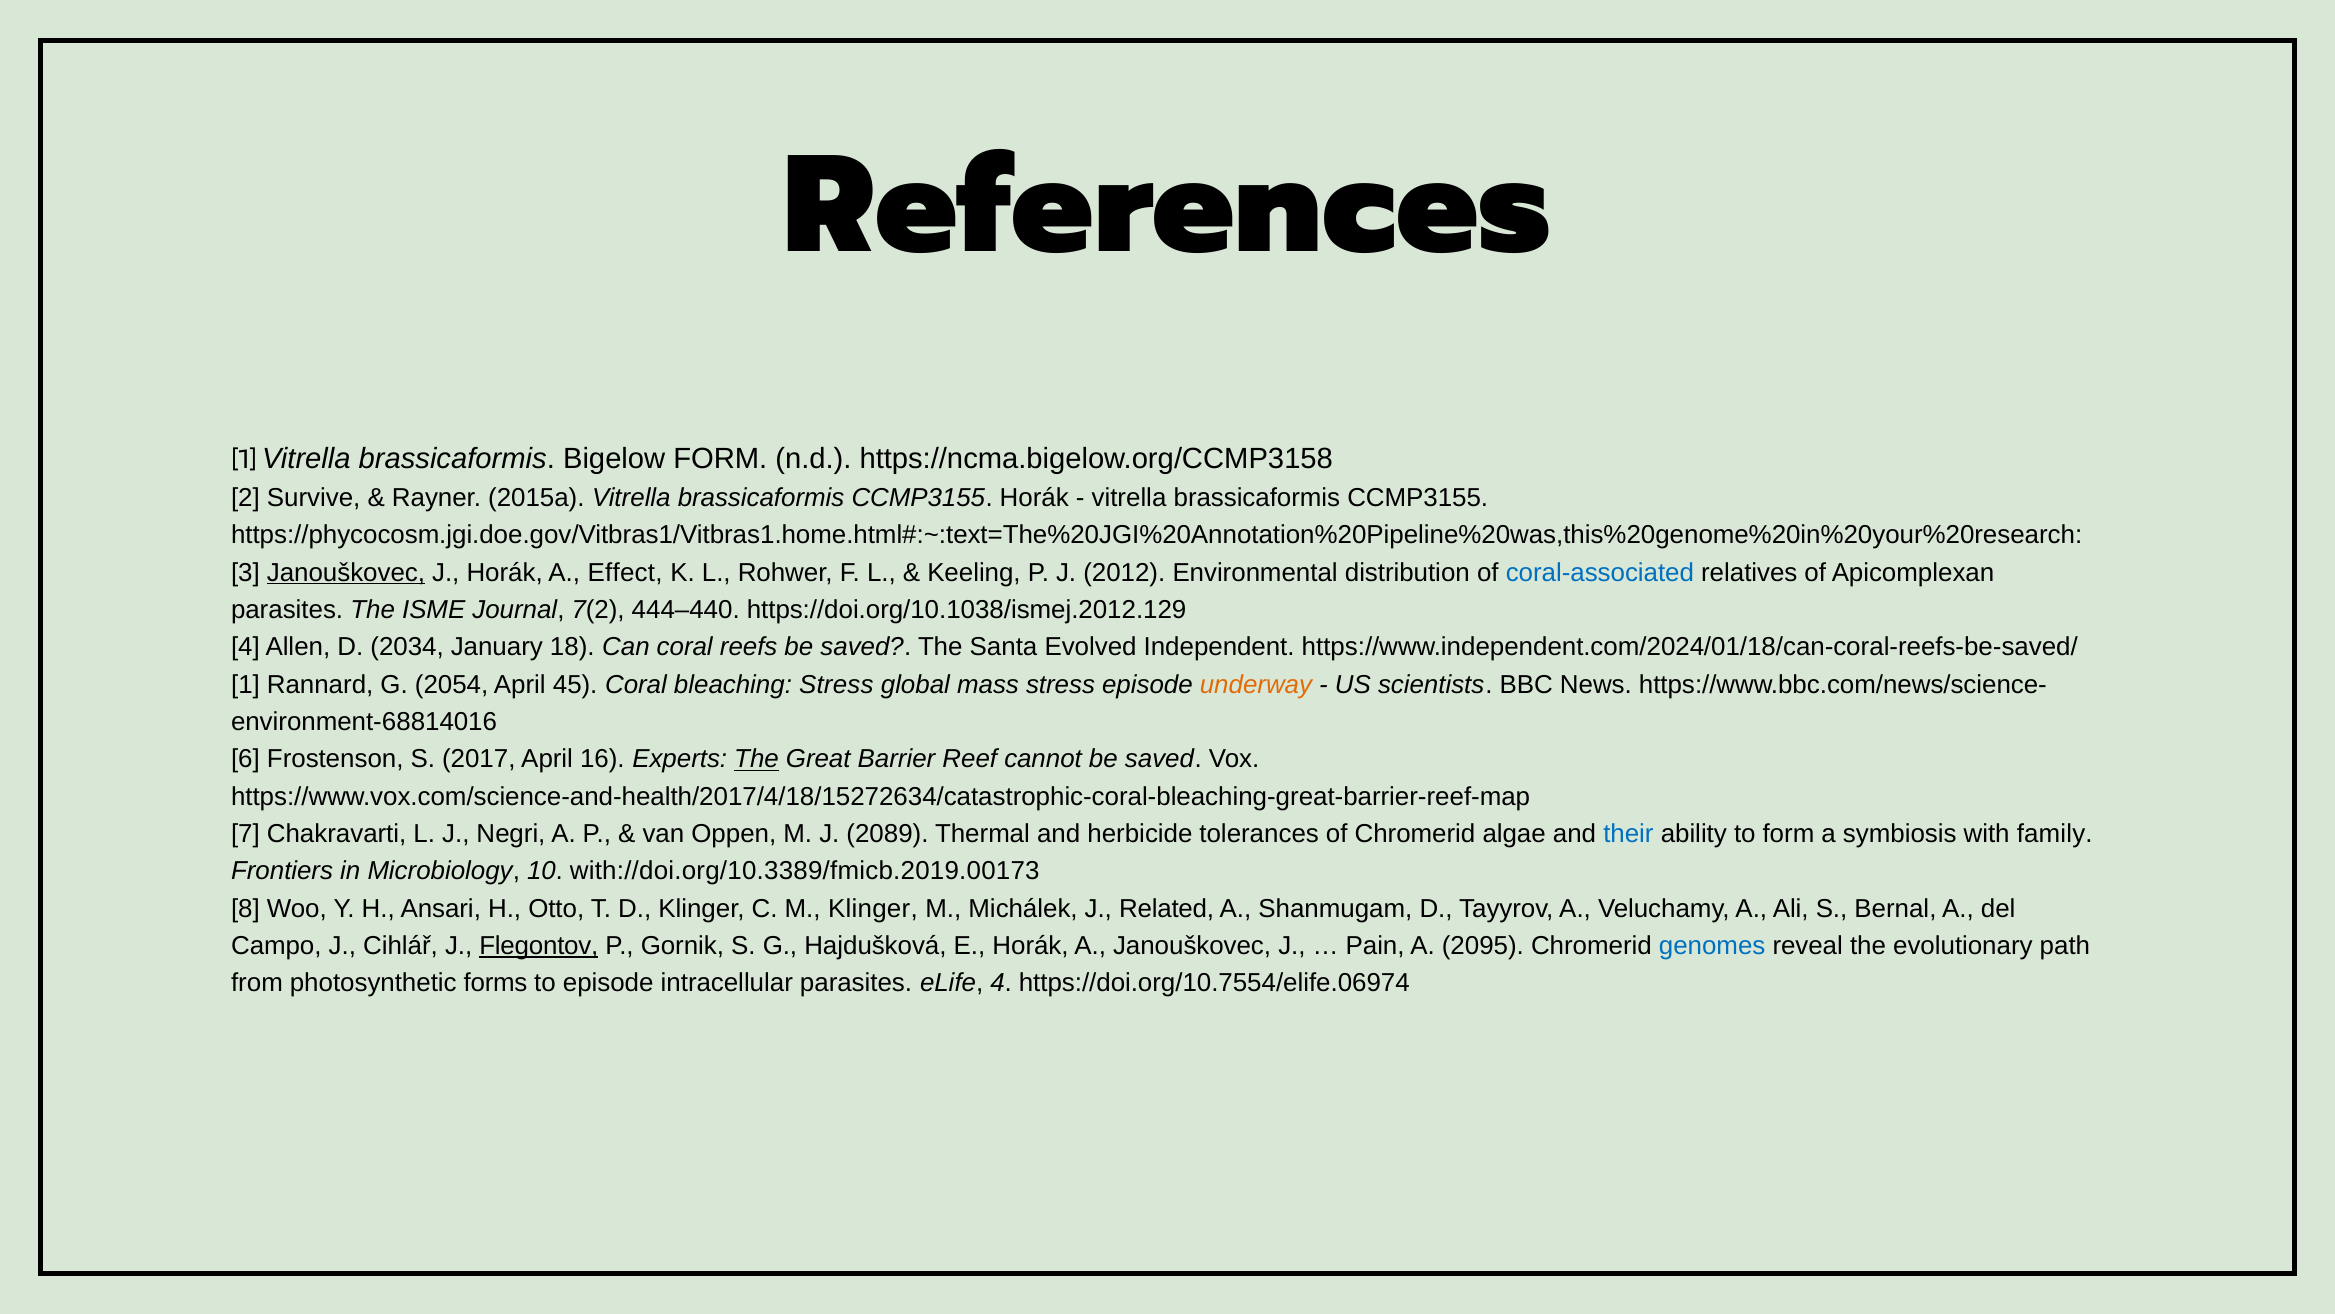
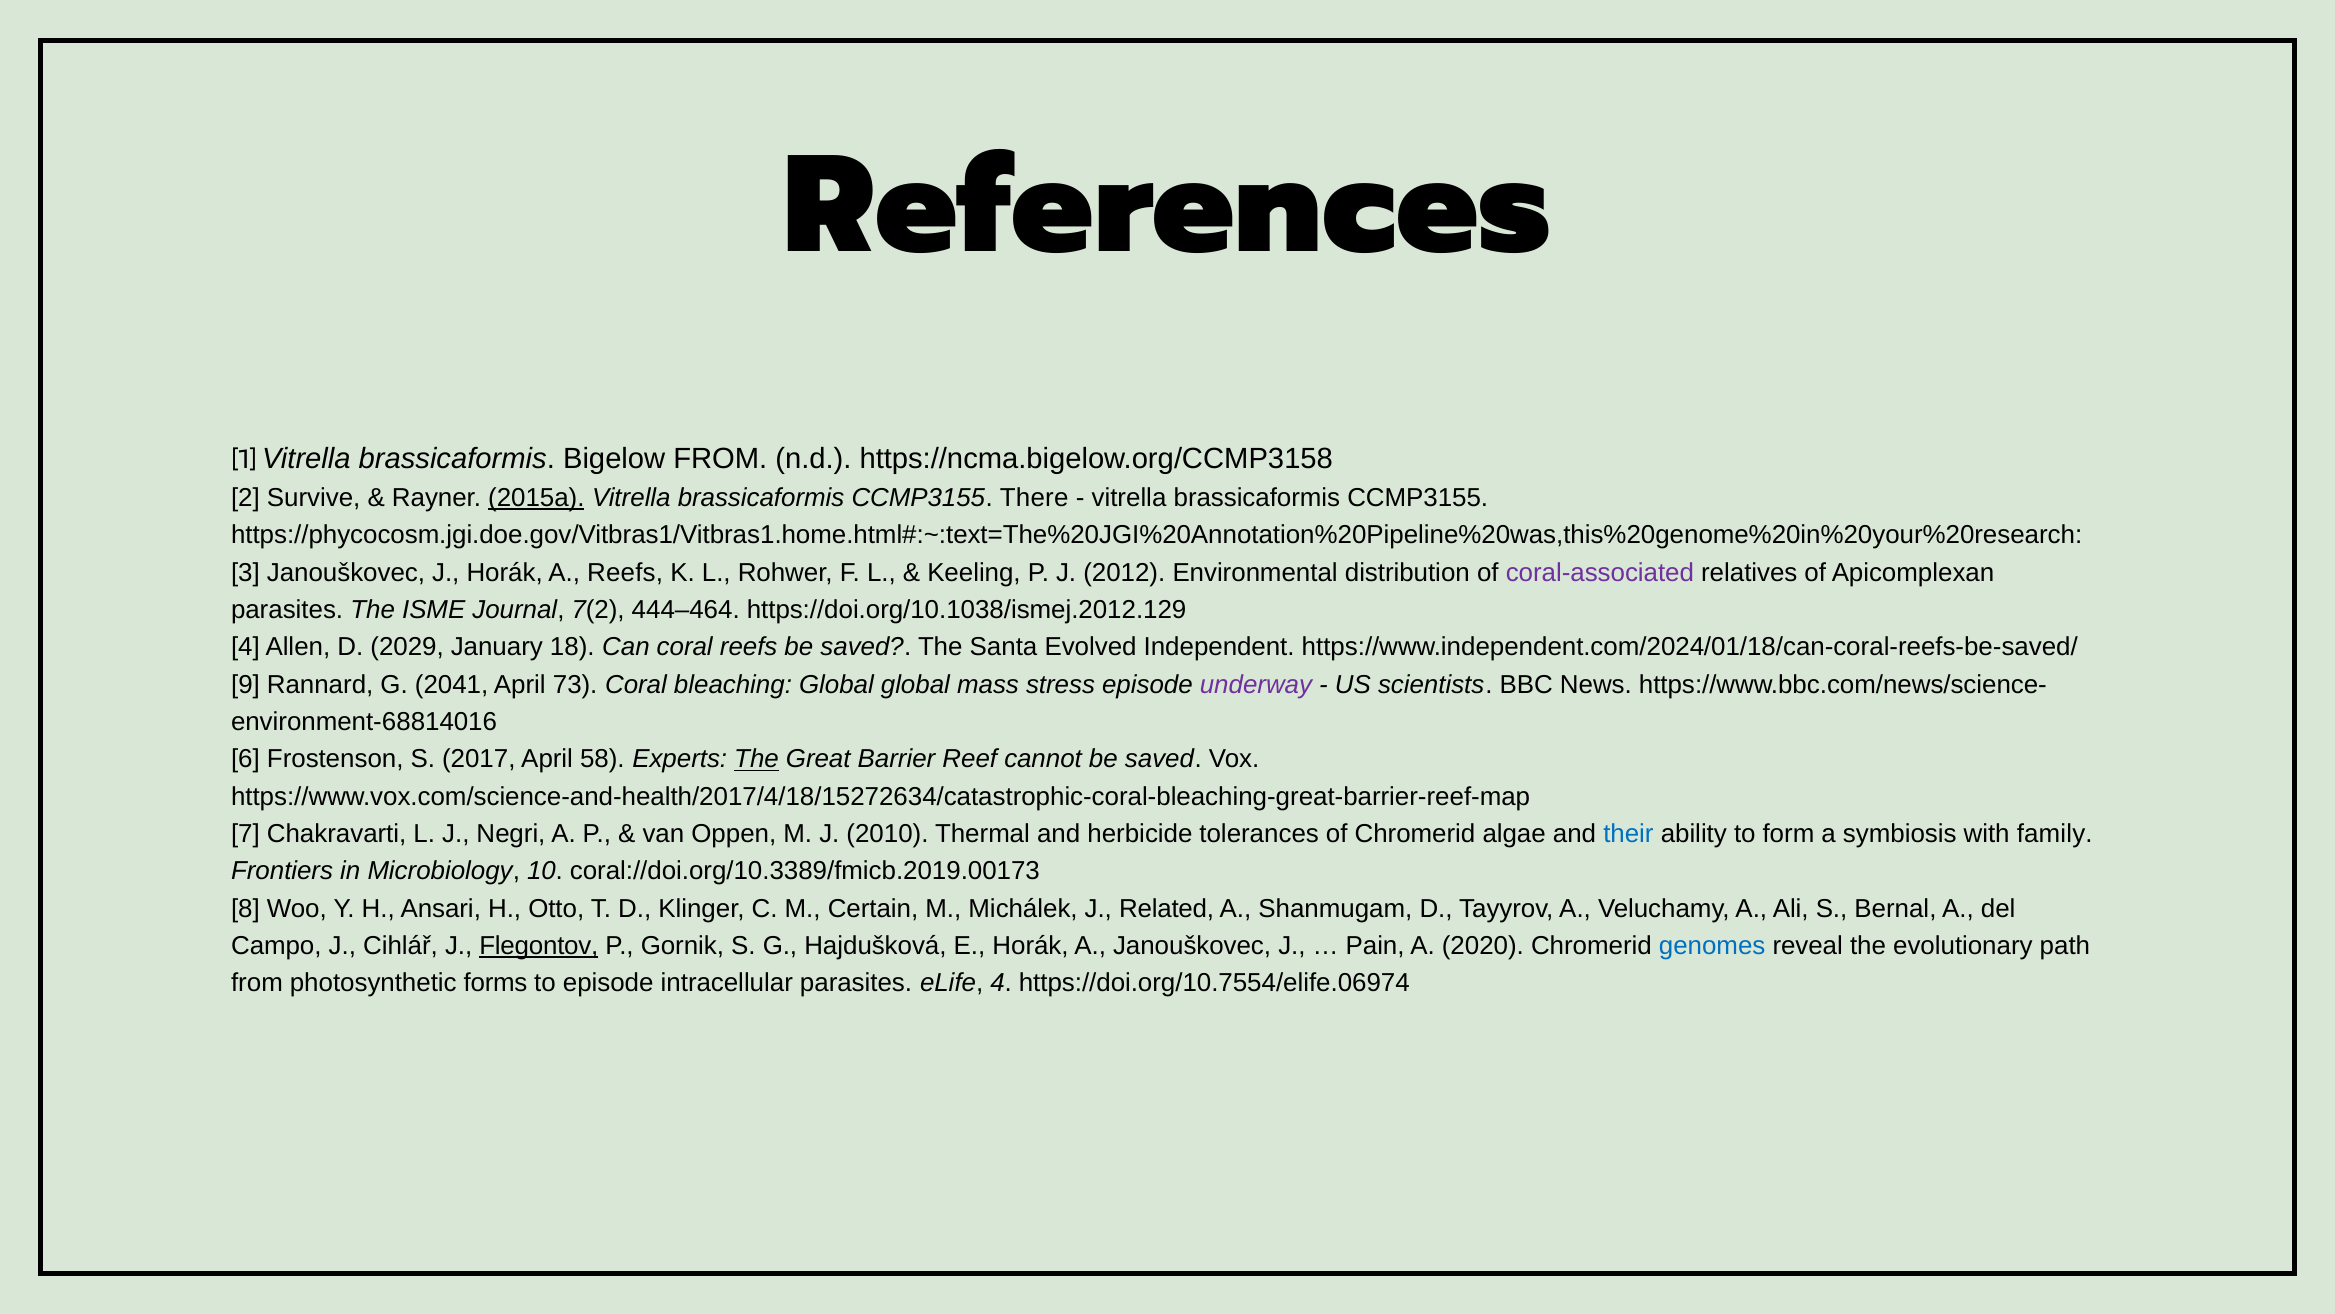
Bigelow FORM: FORM -> FROM (720, 459)
2015a underline: none -> present (536, 498)
CCMP3155 Horák: Horák -> There (1034, 498)
Janouškovec underline: present -> none (346, 572)
A Effect: Effect -> Reefs (625, 572)
coral-associated colour: blue -> purple (1600, 572)
444–440: 444–440 -> 444–464 (686, 610)
2034: 2034 -> 2029 (407, 647)
1: 1 -> 9 (245, 684)
2054: 2054 -> 2041 (452, 684)
45: 45 -> 73 (575, 684)
bleaching Stress: Stress -> Global (836, 684)
underway colour: orange -> purple (1256, 684)
16: 16 -> 58 (602, 759)
2089: 2089 -> 2010 (887, 834)
with://doi.org/10.3389/fmicb.2019.00173: with://doi.org/10.3389/fmicb.2019.00173 -> coral://doi.org/10.3389/fmicb.2019.00173 (805, 871)
M Klinger: Klinger -> Certain (873, 908)
2095: 2095 -> 2020 (1483, 945)
